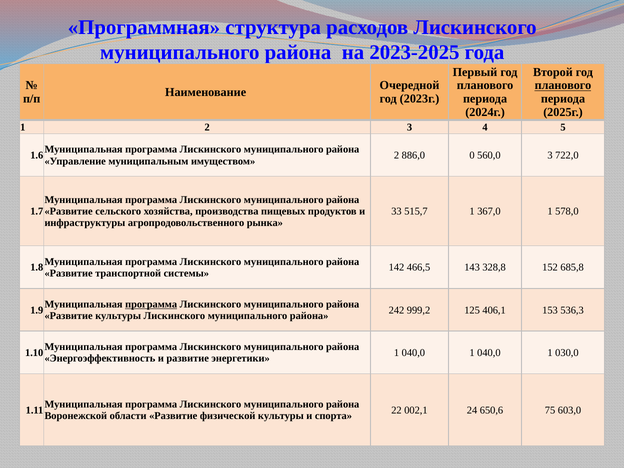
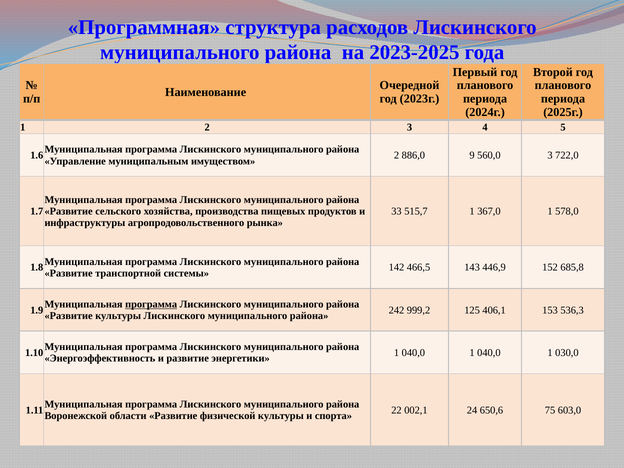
планового underline: present -> none (563, 85)
0: 0 -> 9 (472, 155)
328,8: 328,8 -> 446,9 (494, 268)
